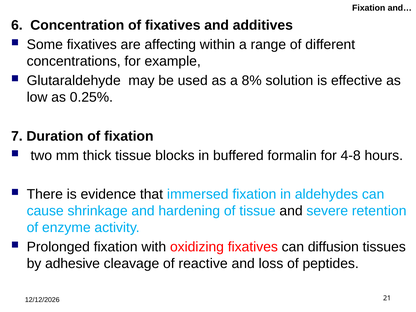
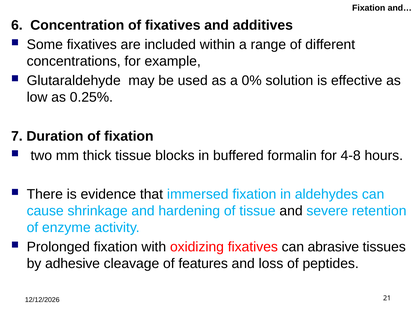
affecting: affecting -> included (170, 45)
8%: 8% -> 0% (252, 81)
diffusion: diffusion -> abrasive (333, 247)
reactive: reactive -> features (203, 264)
